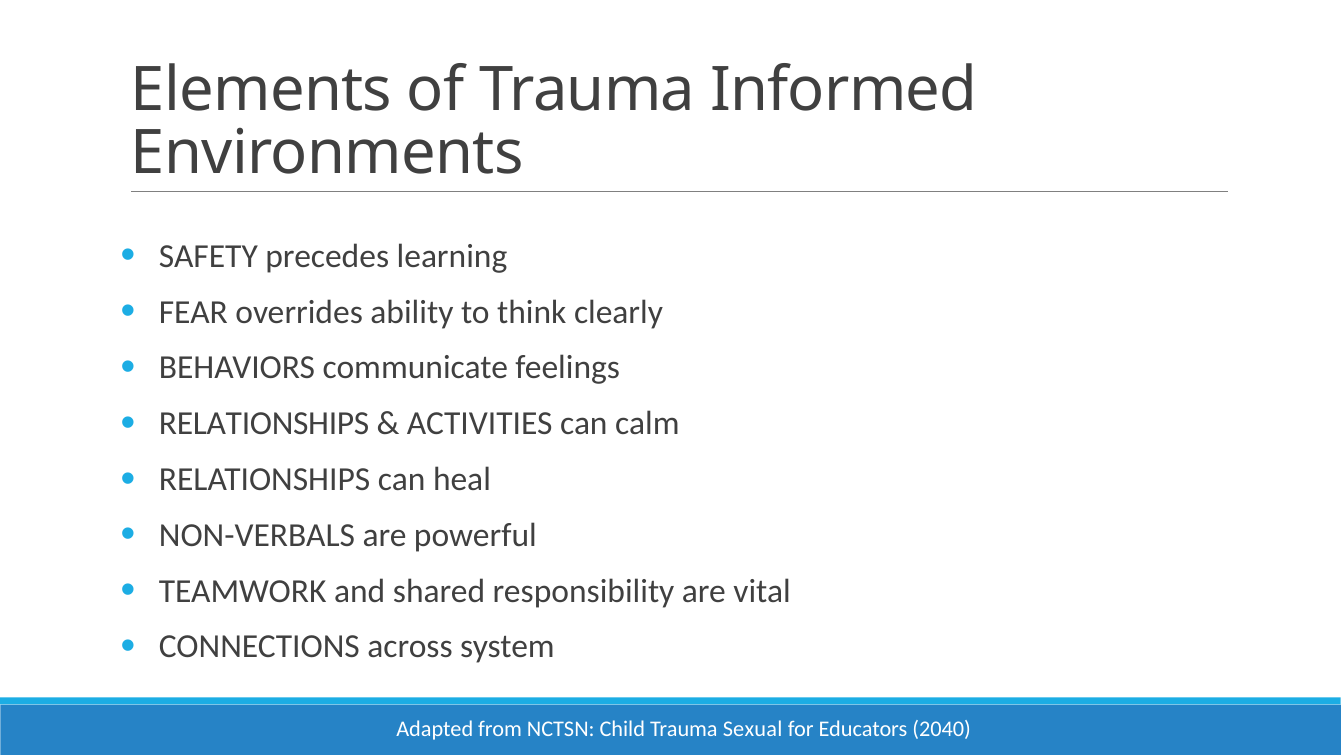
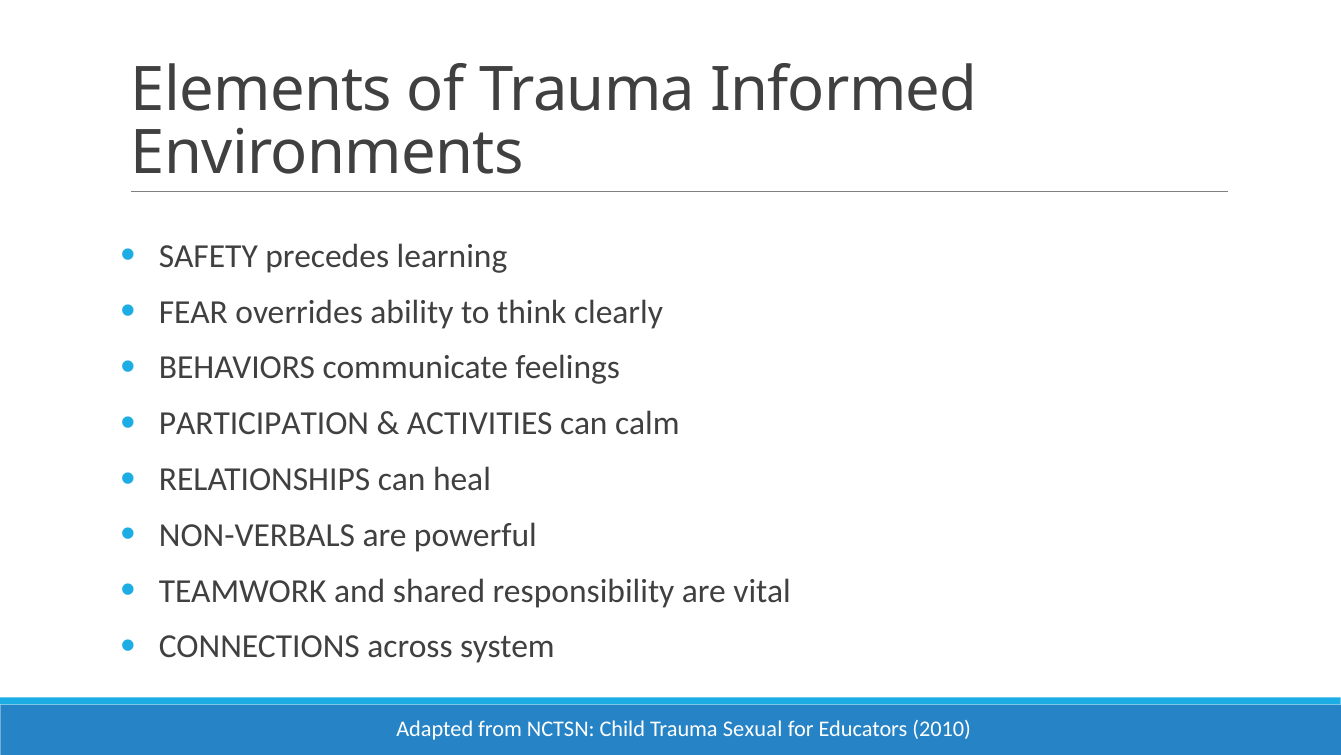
RELATIONSHIPS: RELATIONSHIPS -> PARTICIPATION (264, 423)
2040: 2040 -> 2010 (942, 728)
